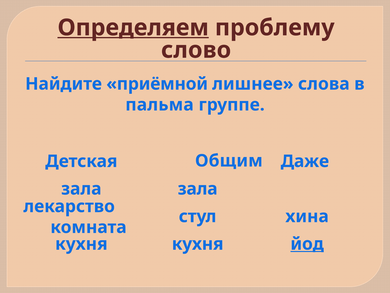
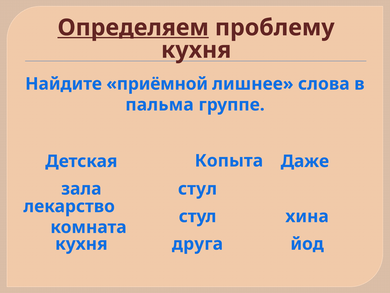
слово: слово -> кухня (196, 50)
Общим: Общим -> Копыта (229, 161)
зала: зала -> стул (197, 189)
кухня: кухня -> друга (197, 244)
йод underline: present -> none (307, 244)
